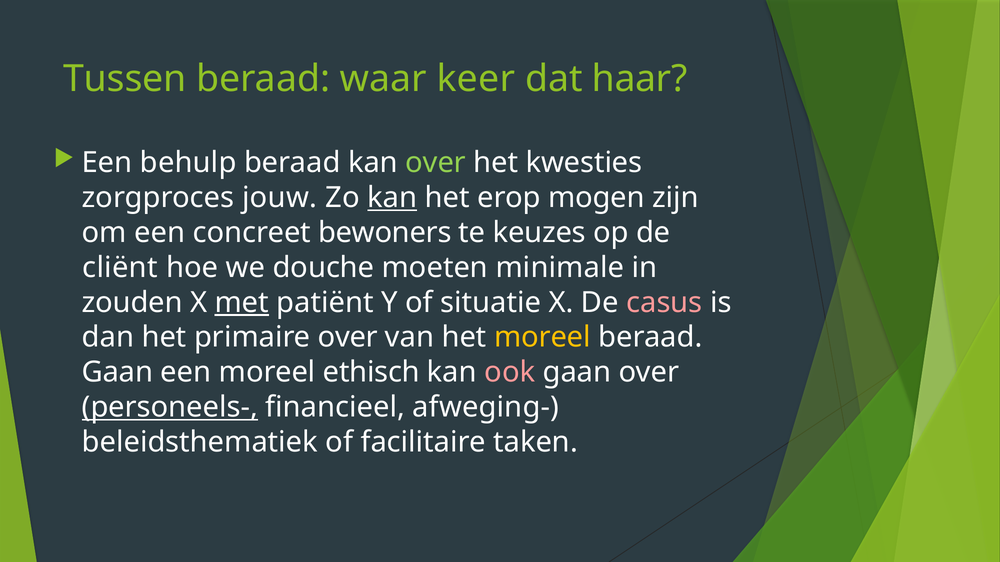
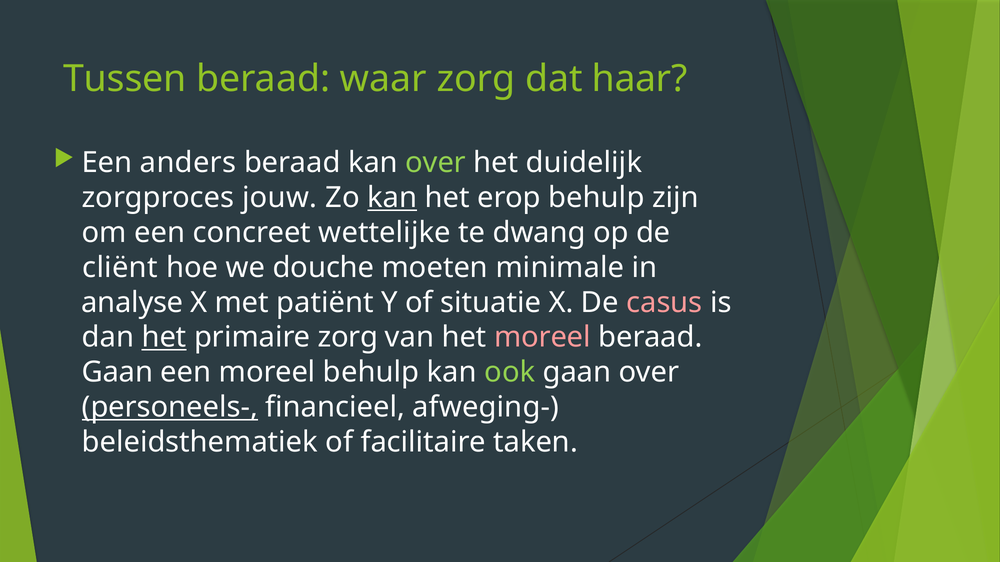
waar keer: keer -> zorg (476, 79)
behulp: behulp -> anders (188, 163)
kwesties: kwesties -> duidelijk (584, 163)
erop mogen: mogen -> behulp (596, 198)
bewoners: bewoners -> wettelijke (385, 233)
keuzes: keuzes -> dwang (539, 233)
zouden: zouden -> analyse (132, 303)
met underline: present -> none (242, 303)
het underline: none -> present (164, 338)
primaire over: over -> zorg (348, 338)
moreel colour: yellow -> pink (542, 338)
moreel ethisch: ethisch -> behulp (371, 373)
ook colour: pink -> light green (510, 373)
